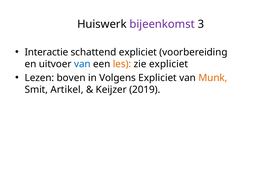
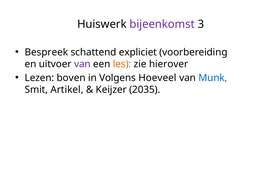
Interactie: Interactie -> Bespreek (46, 52)
van colour: blue -> purple (82, 64)
zie expliciet: expliciet -> hierover (169, 64)
Volgens Expliciet: Expliciet -> Hoeveel (158, 78)
Munk colour: orange -> blue (213, 78)
2019: 2019 -> 2035 (145, 89)
